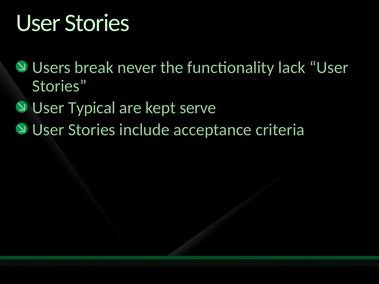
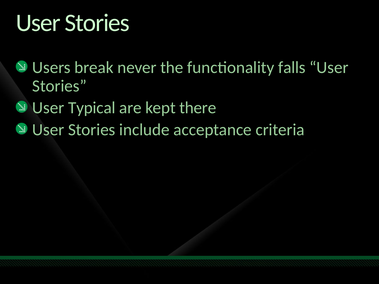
lack: lack -> falls (292, 68)
serve: serve -> there (198, 108)
